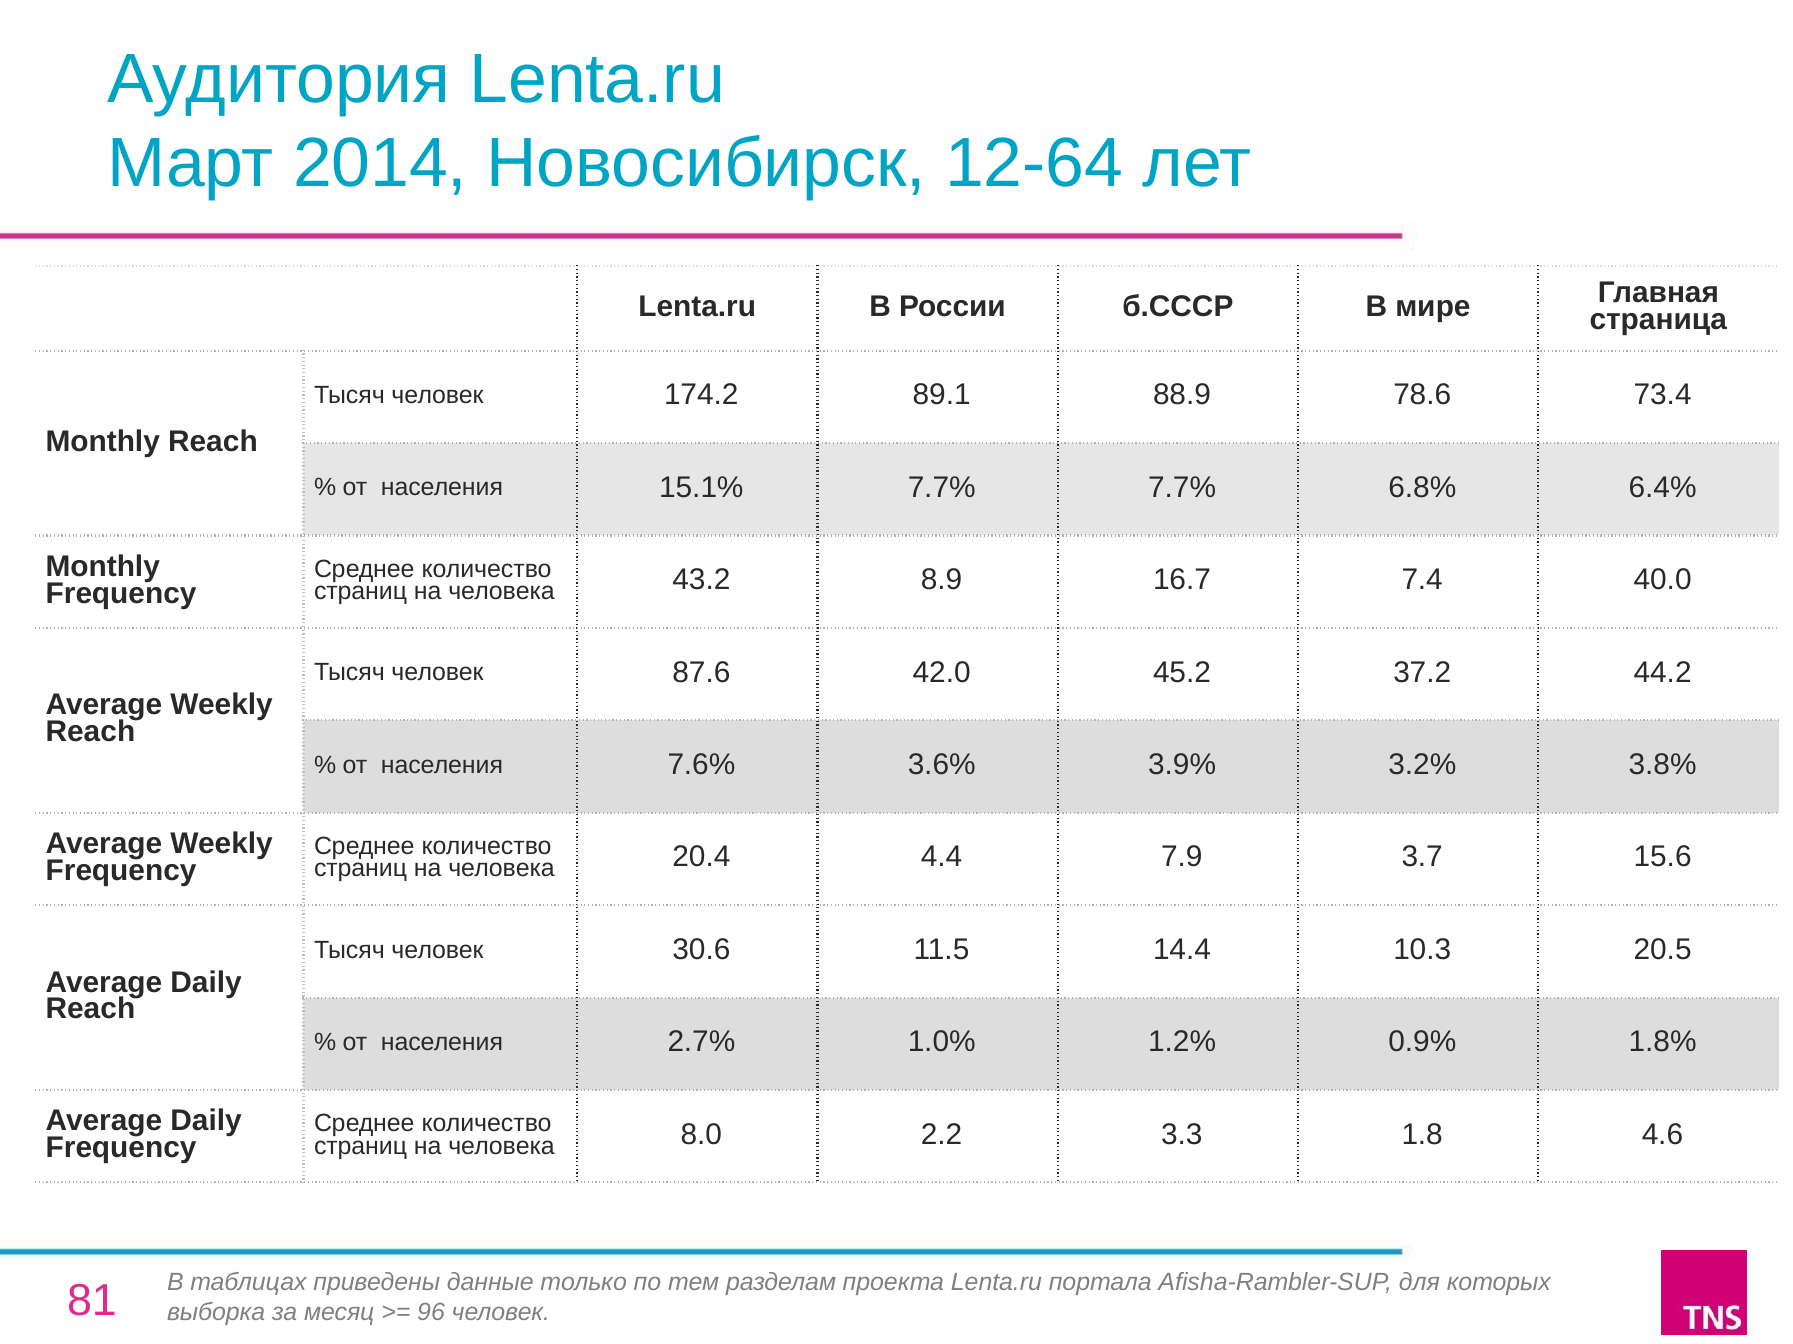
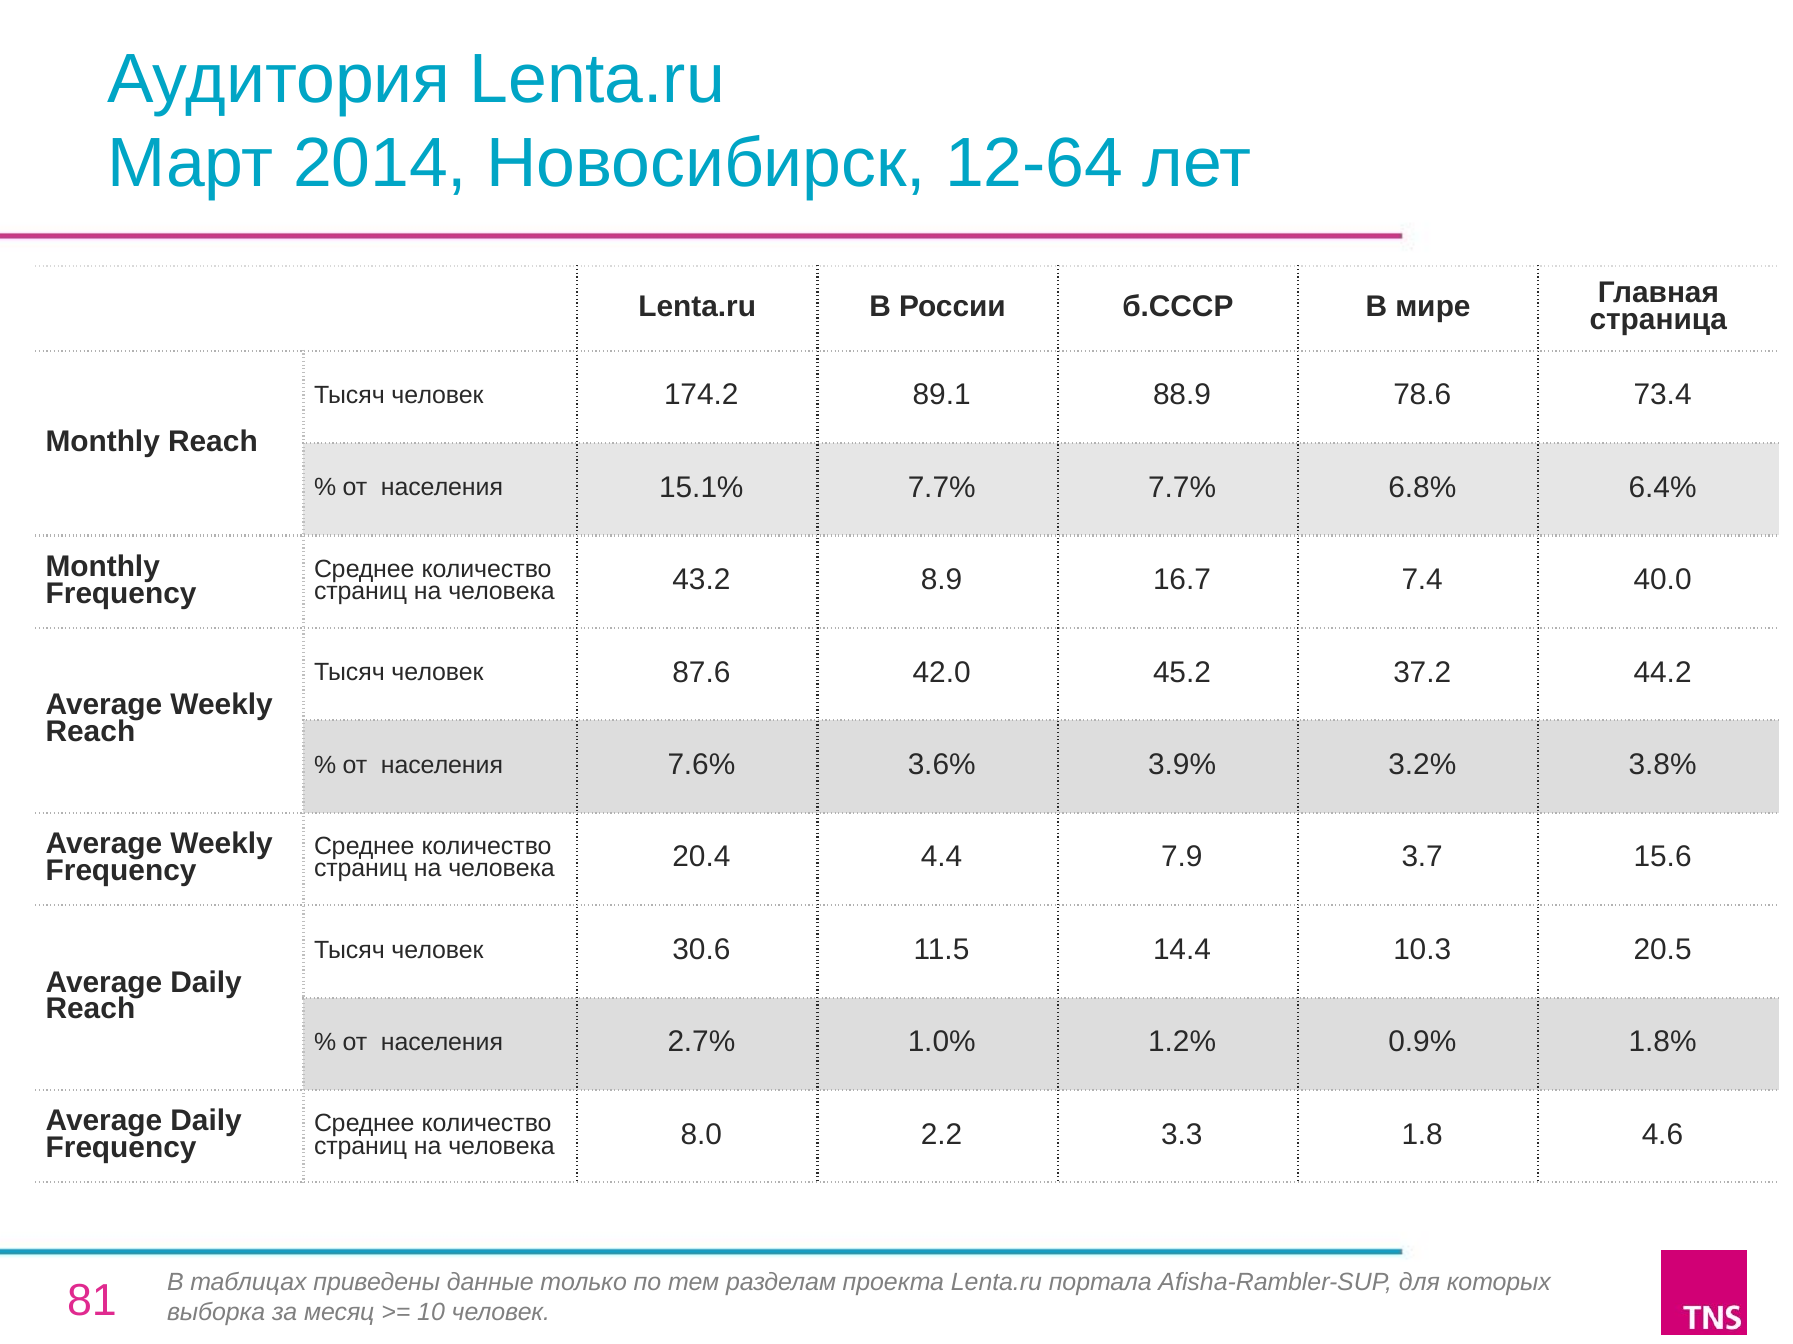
96: 96 -> 10 (431, 1313)
